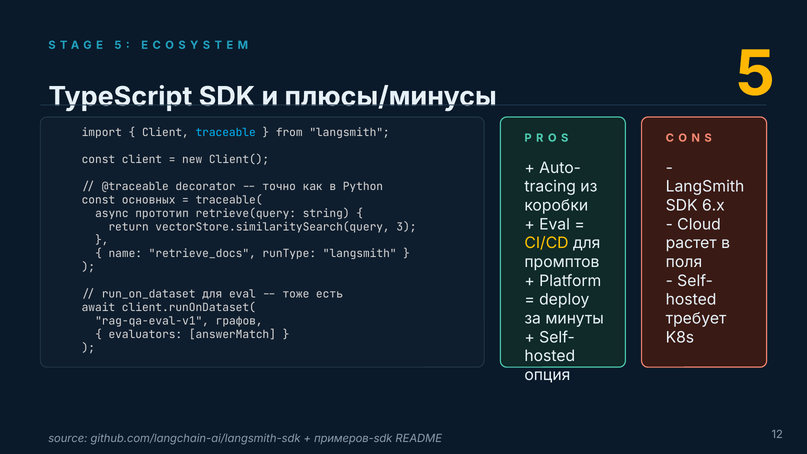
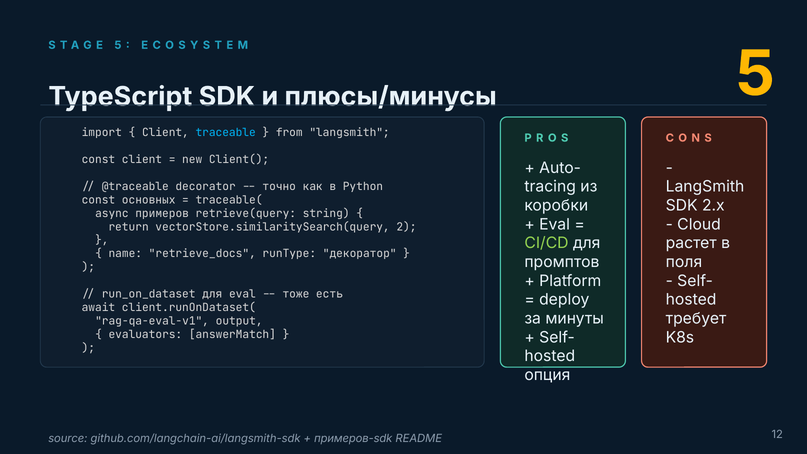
6.x: 6.x -> 2.x (713, 205)
прототип: прототип -> примеров (162, 213)
3: 3 -> 2 (406, 227)
CI/CD colour: yellow -> light green (546, 243)
runType langsmith: langsmith -> декоратор (360, 254)
графов: графов -> output (239, 321)
